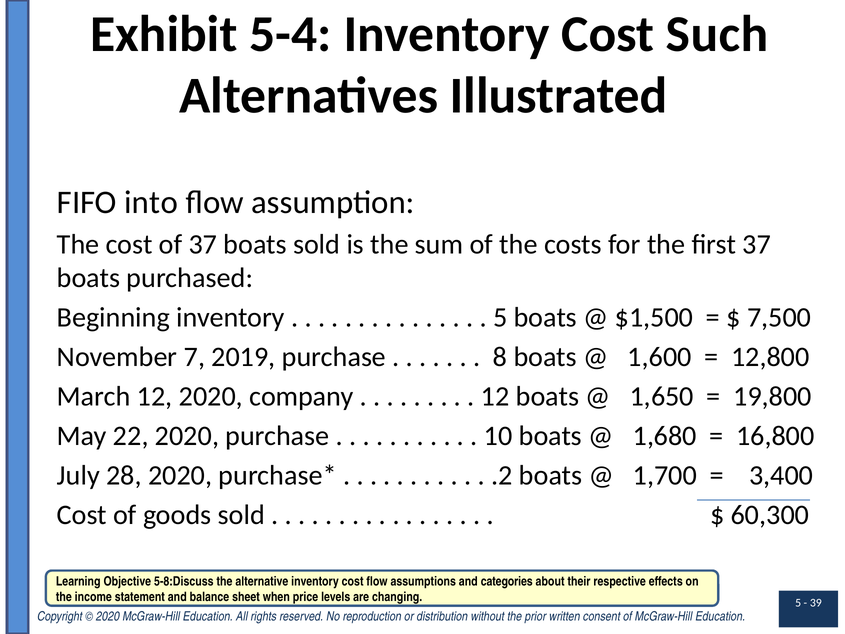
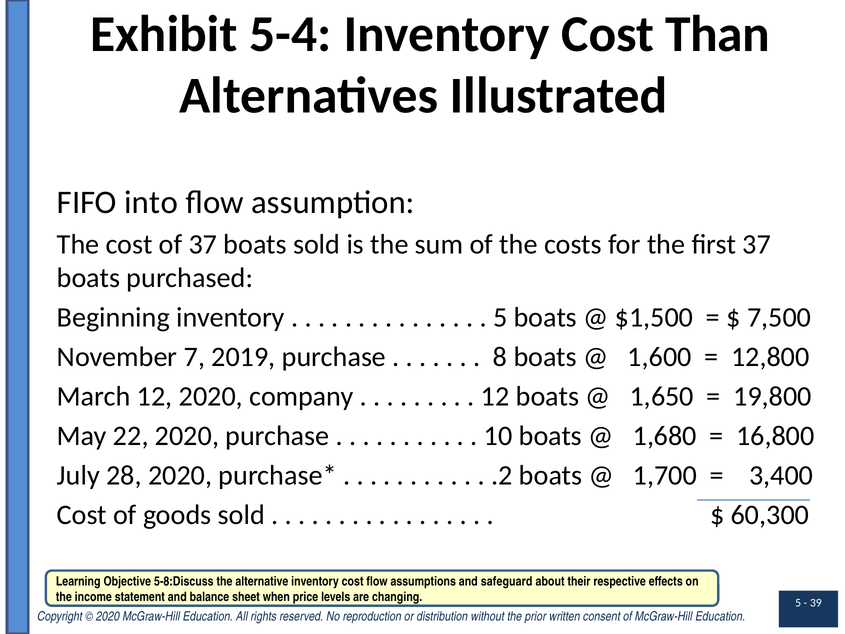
Such: Such -> Than (718, 34)
categories: categories -> safeguard (507, 581)
